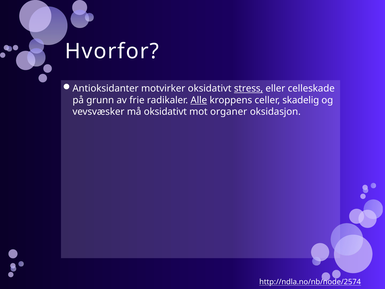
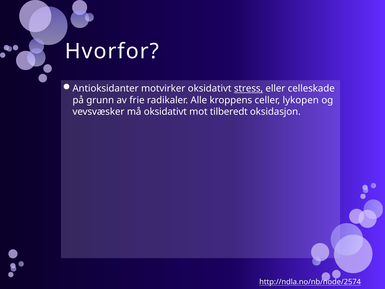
Alle underline: present -> none (199, 100)
skadelig: skadelig -> lykopen (301, 100)
organer: organer -> tilberedt (229, 112)
